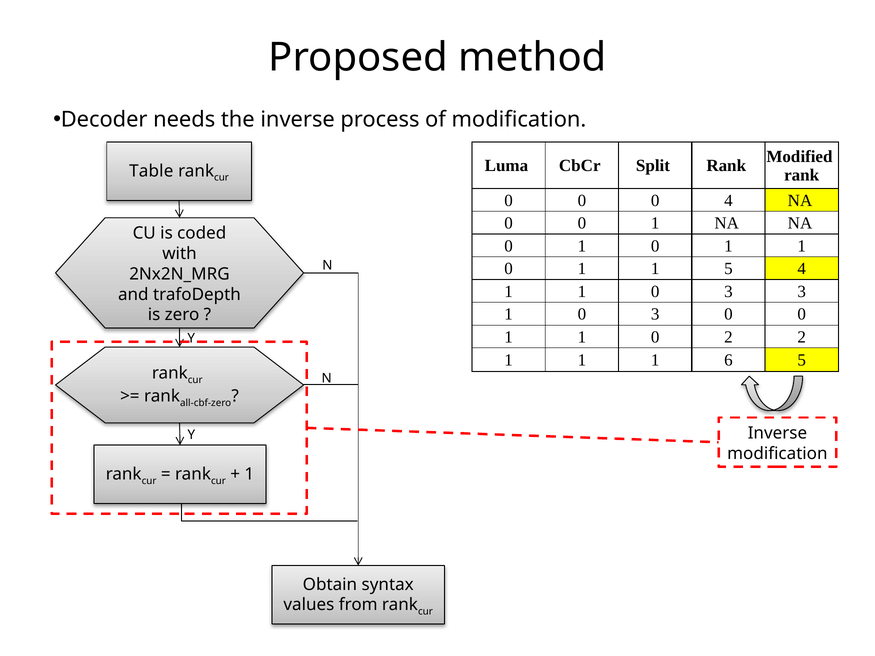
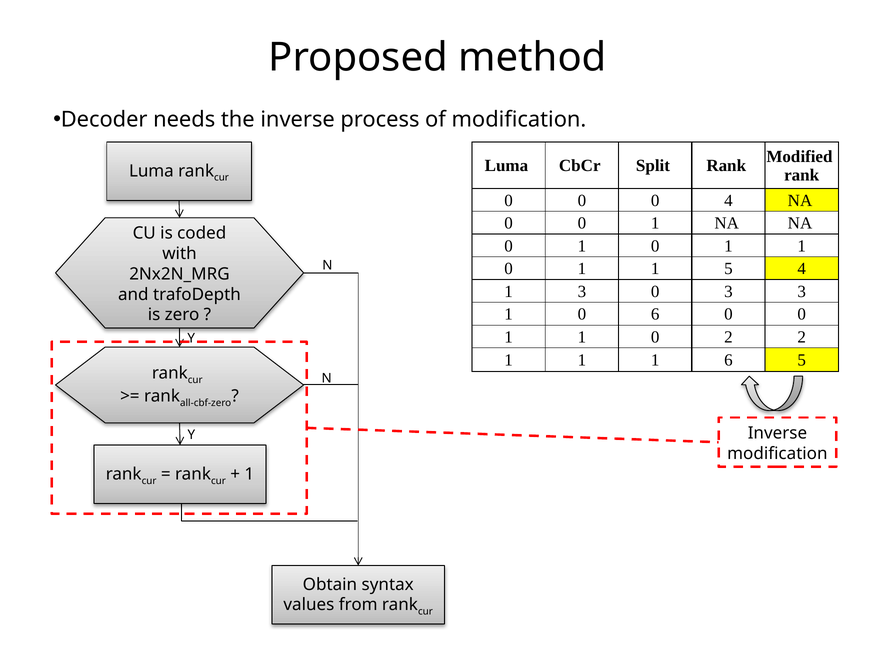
Table: Table -> Luma (151, 171)
1: 1 -> 3 (582, 292)
3: 3 -> 6 (655, 314)
